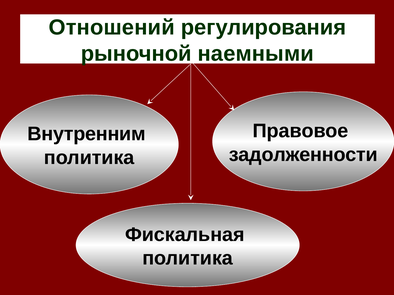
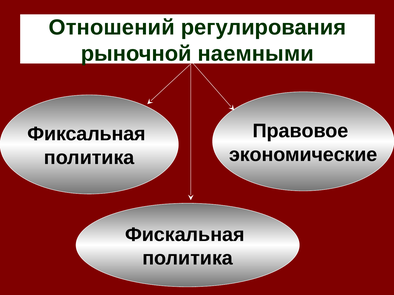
Внутренним: Внутренним -> Фиксальная (87, 134)
задолженности: задолженности -> экономические (303, 155)
